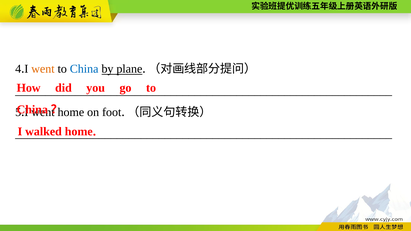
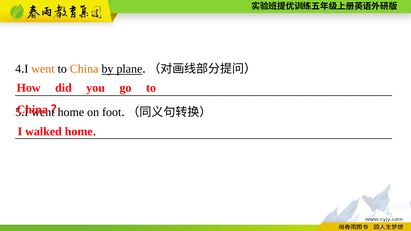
China colour: blue -> orange (84, 69)
